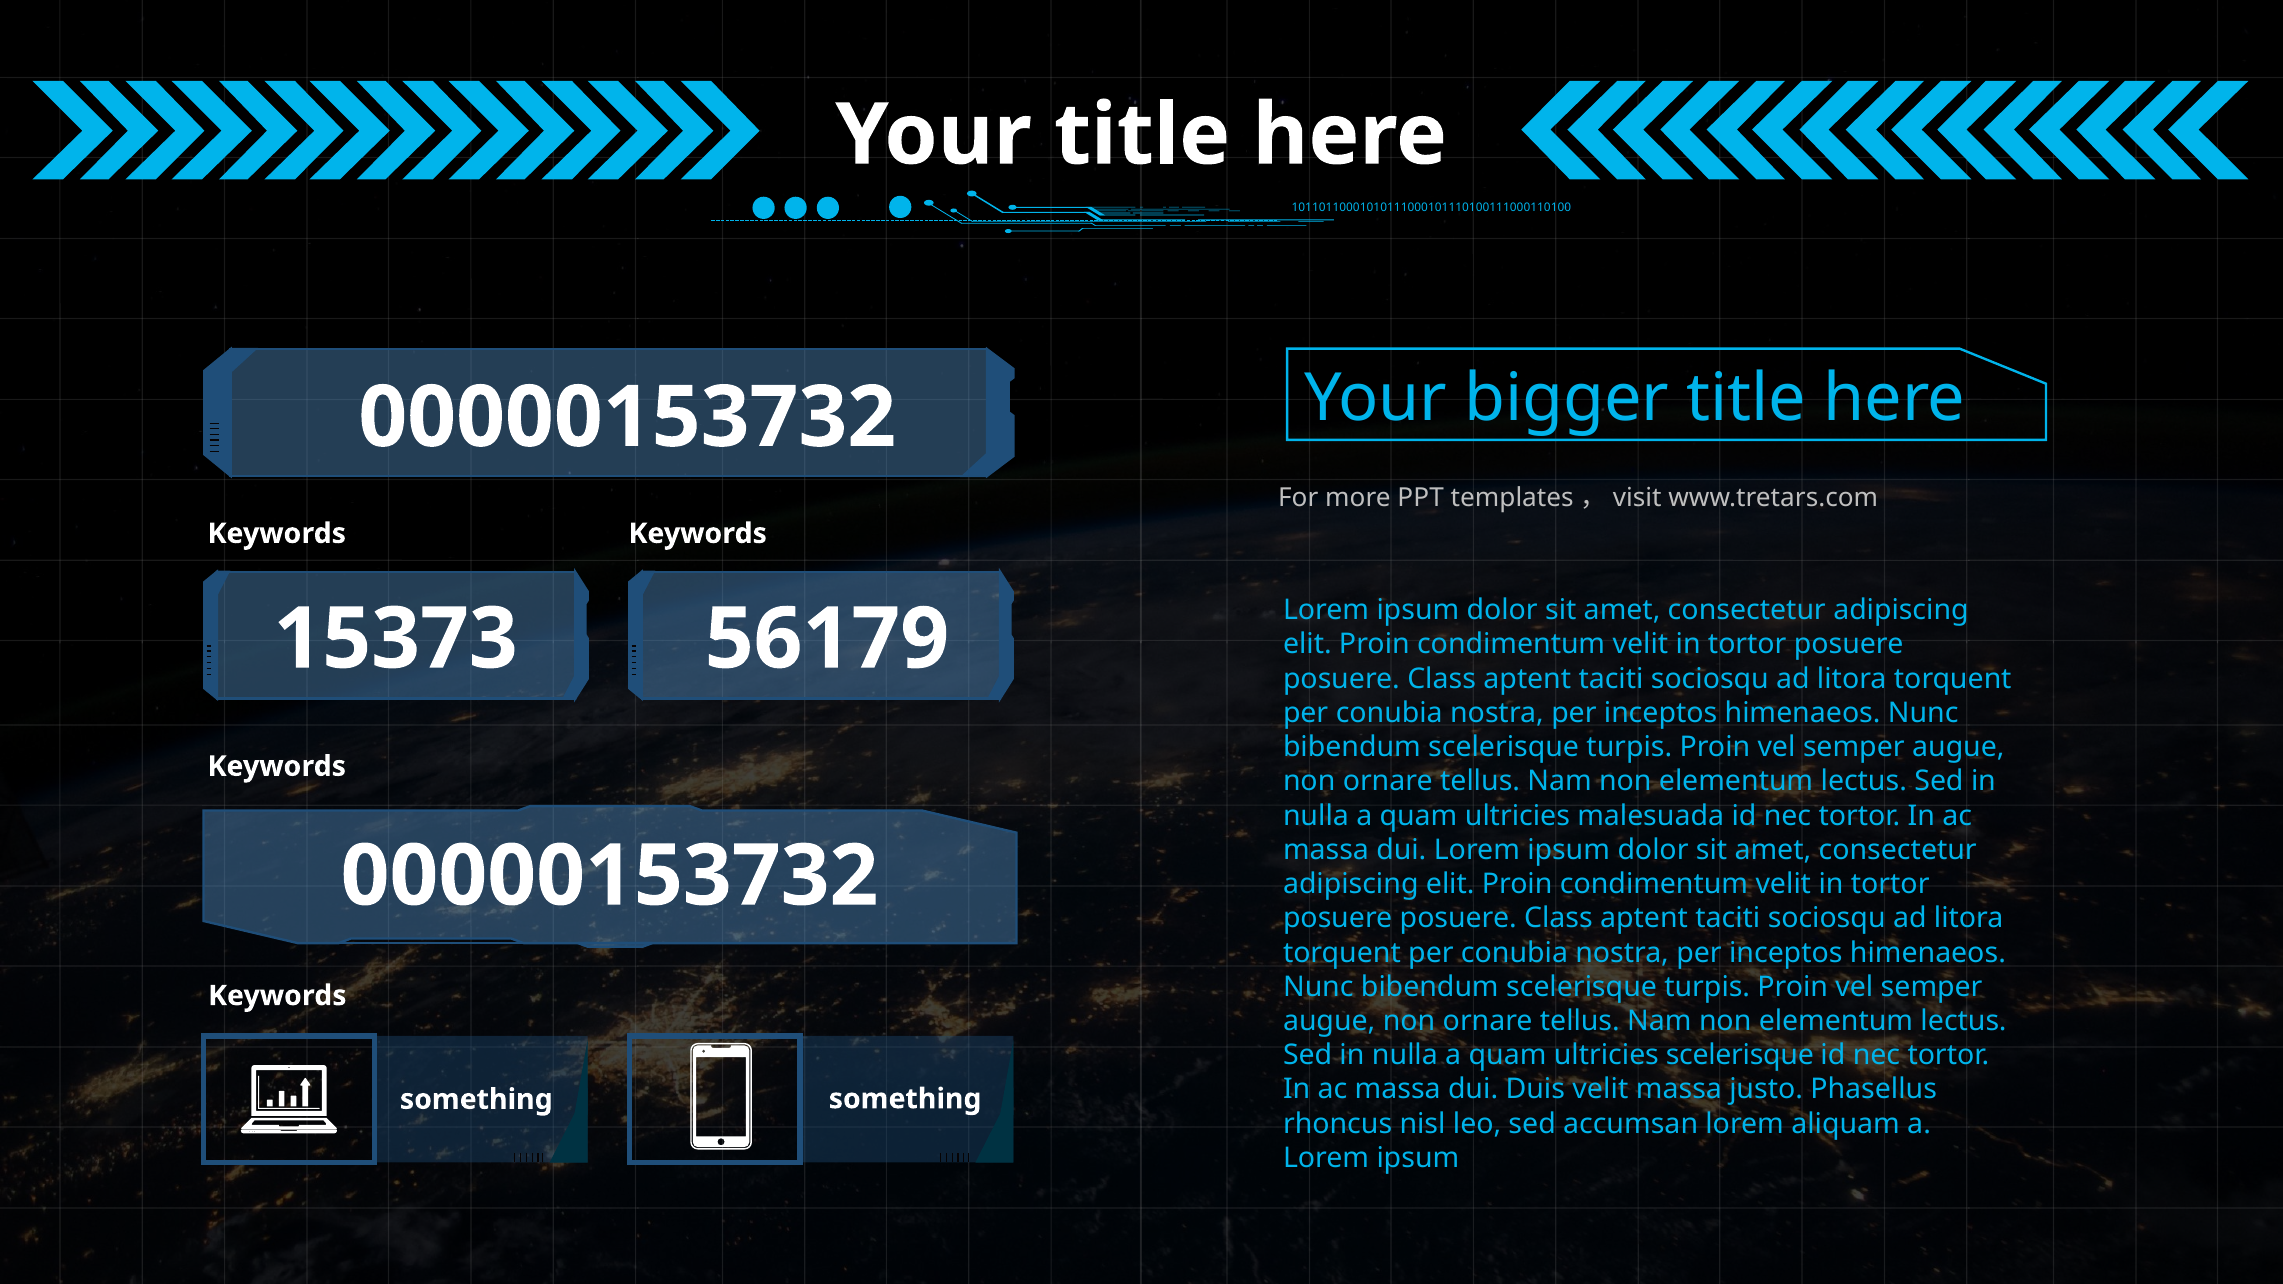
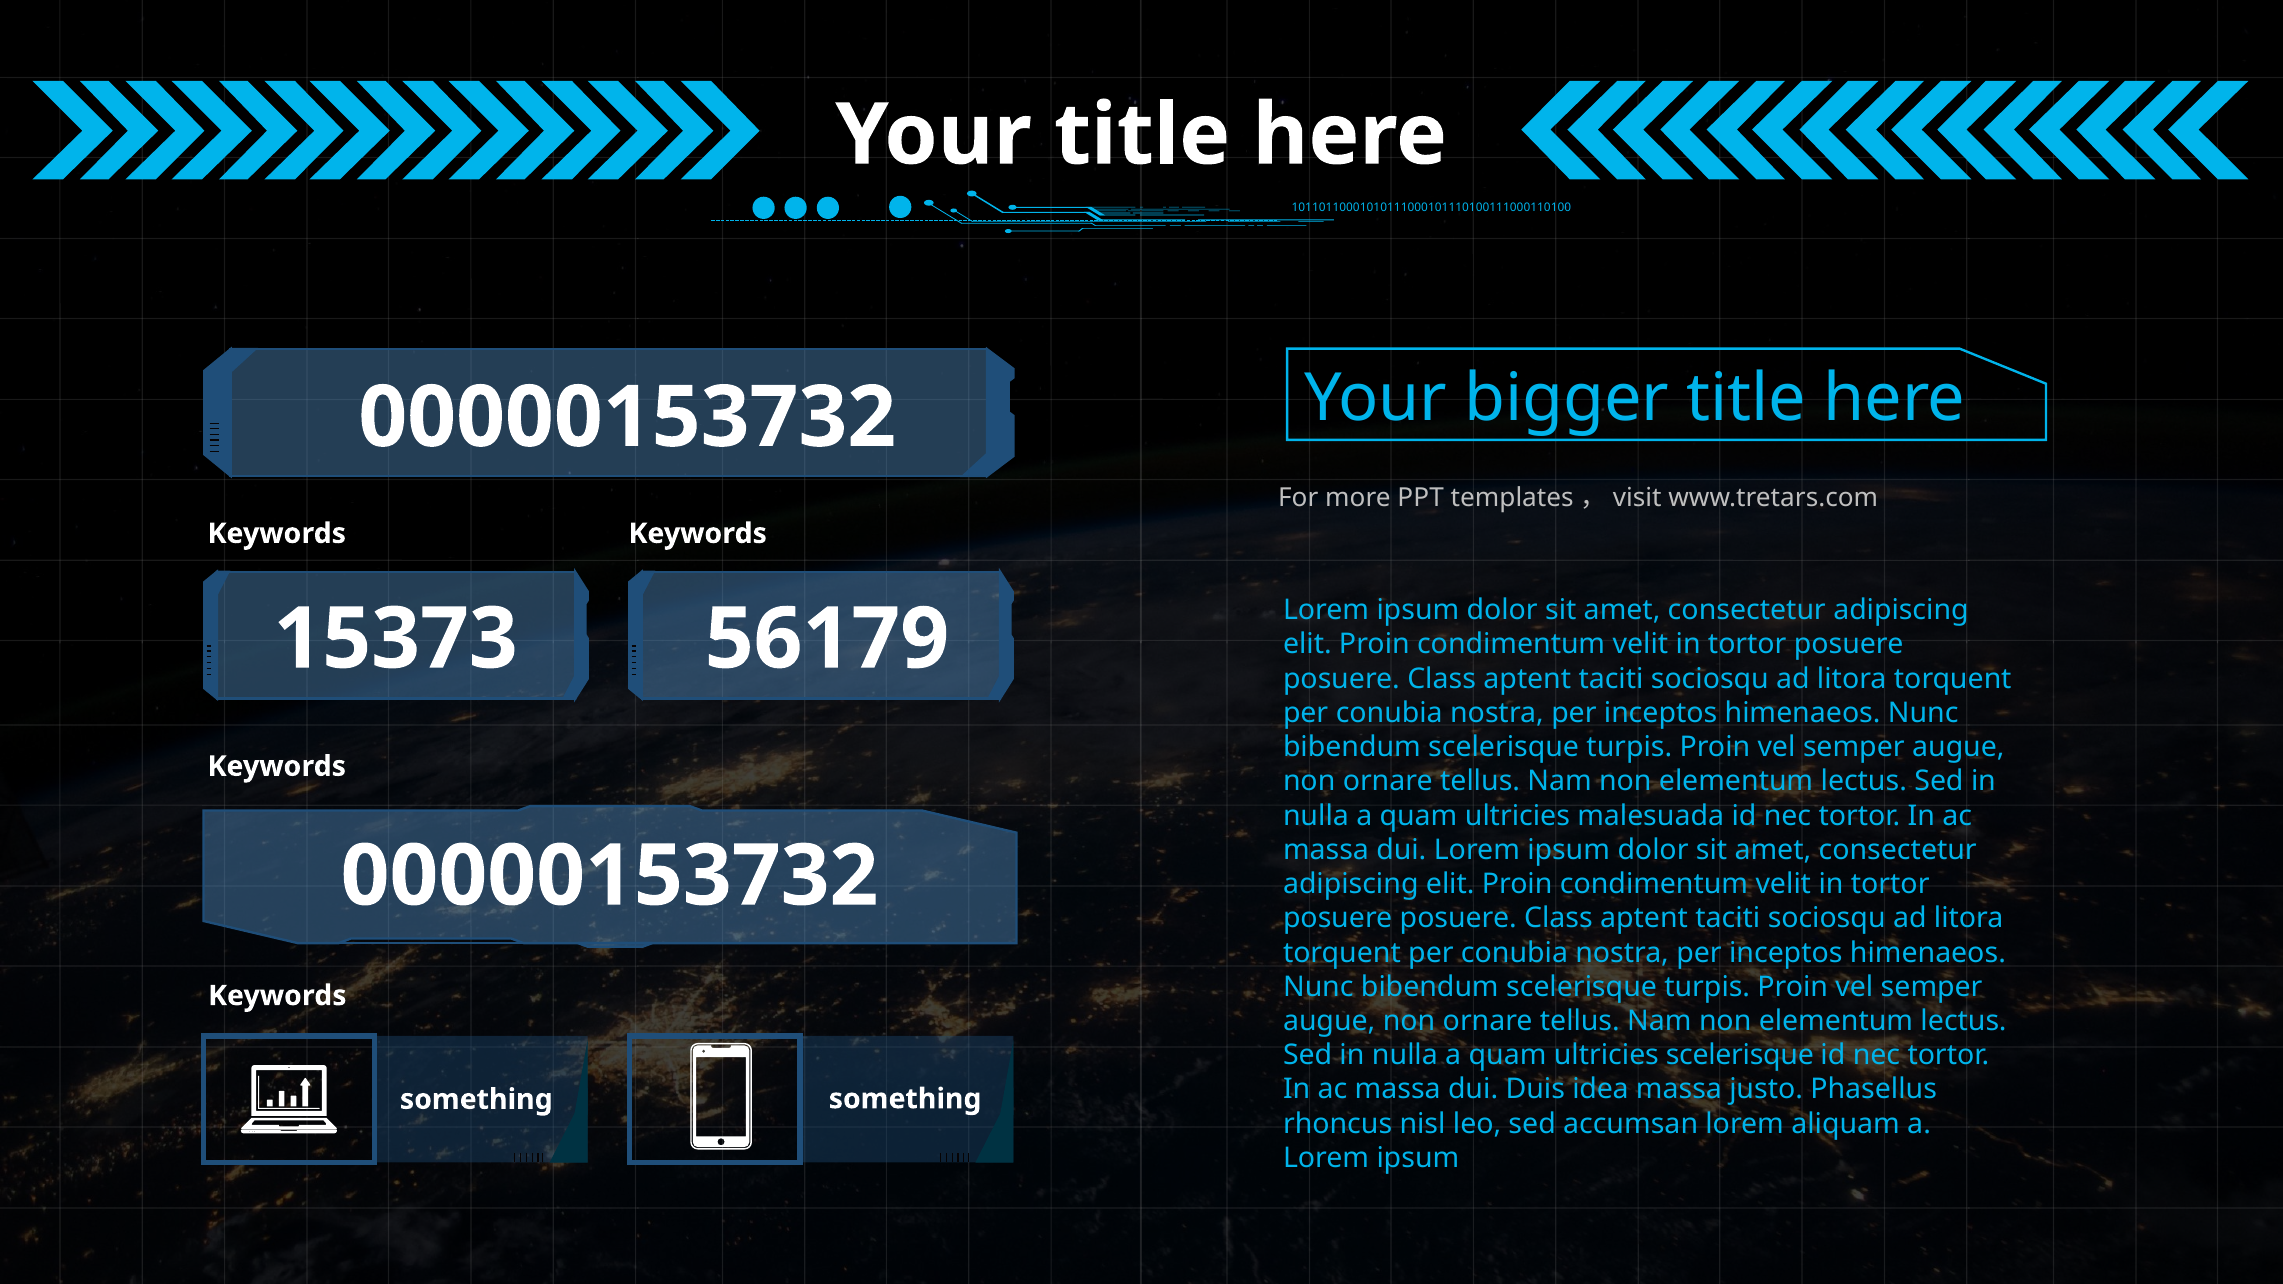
Duis velit: velit -> idea (1600, 1090)
